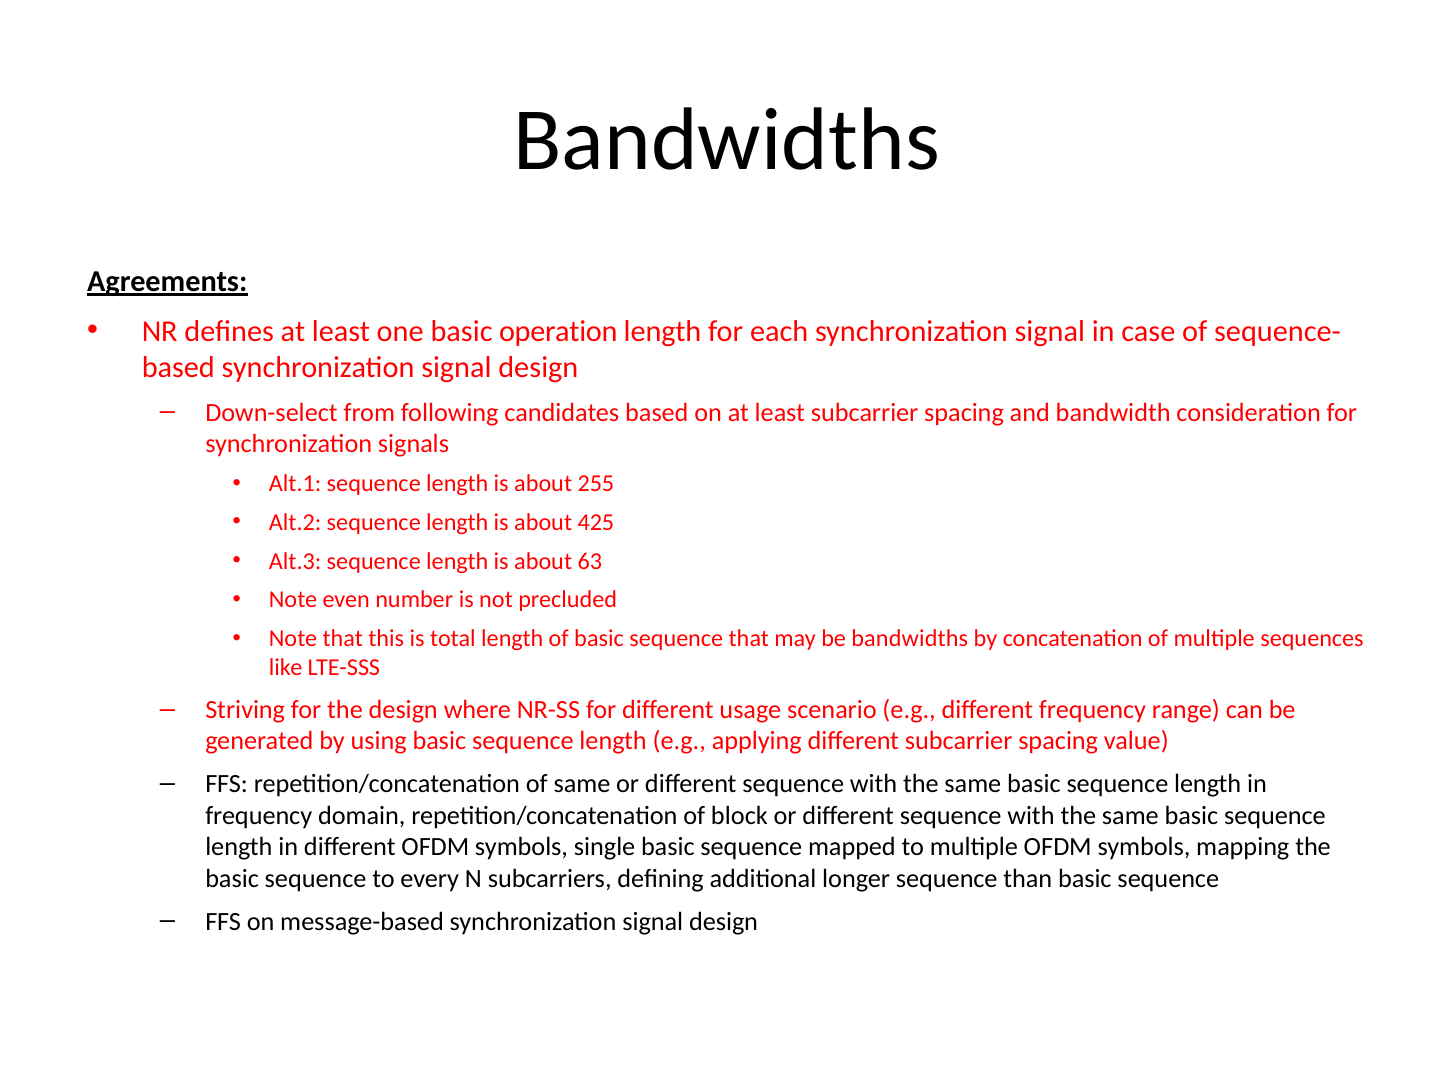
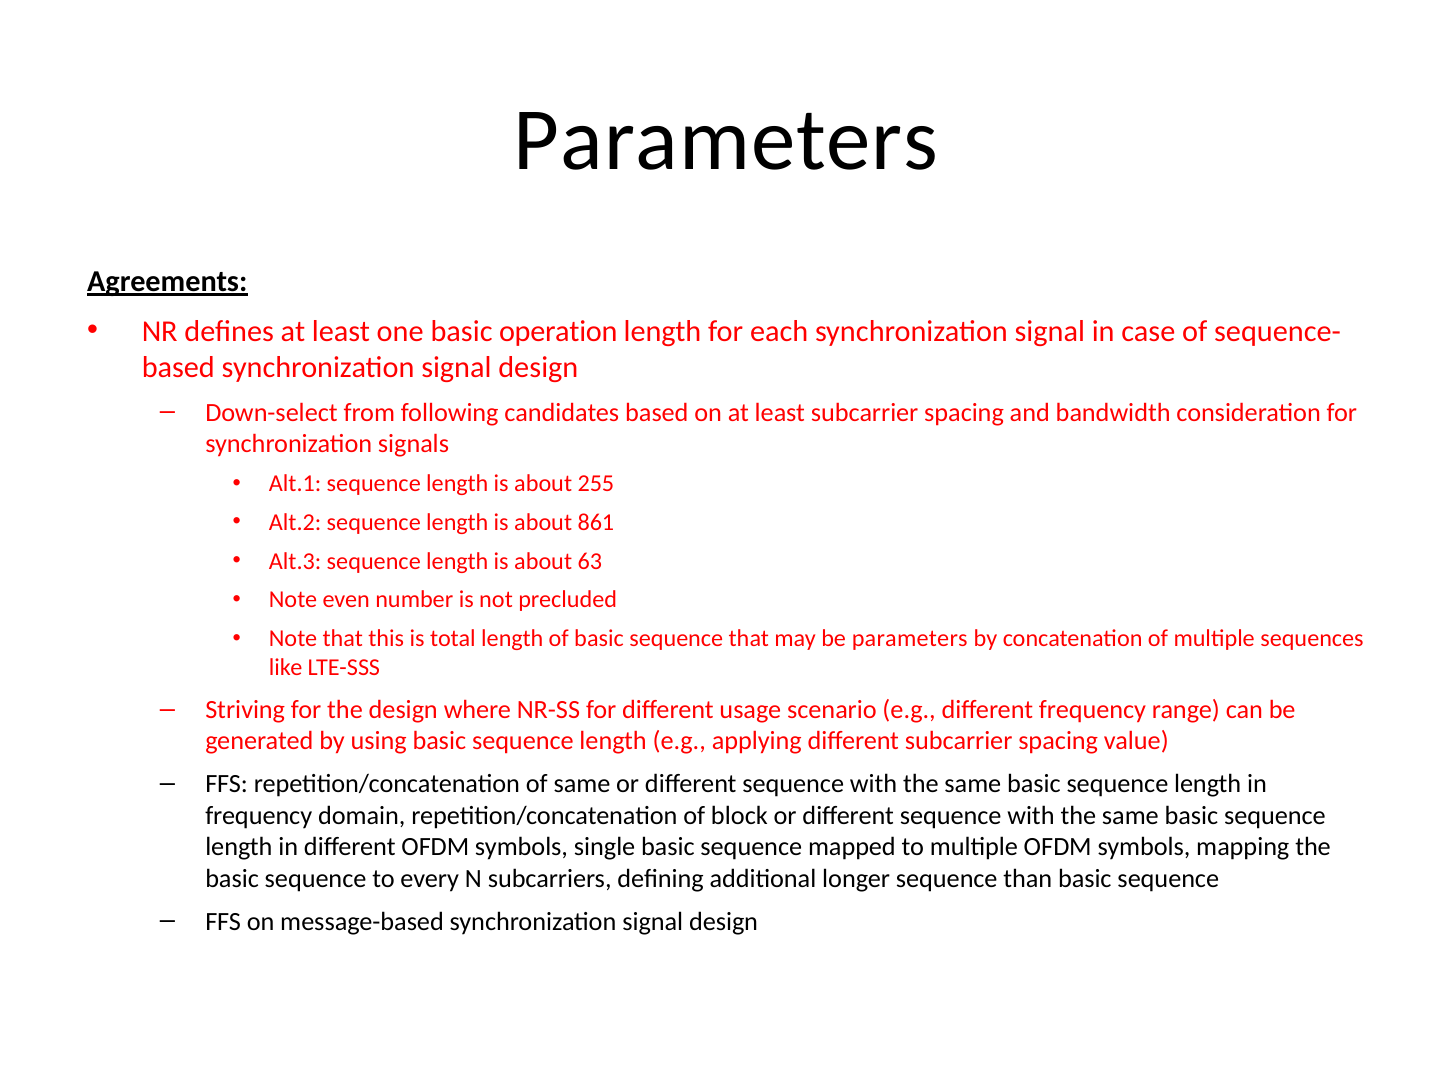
Bandwidths: Bandwidths -> Parameters (726, 141)
425: 425 -> 861 (596, 523)
be bandwidths: bandwidths -> parameters (910, 639)
